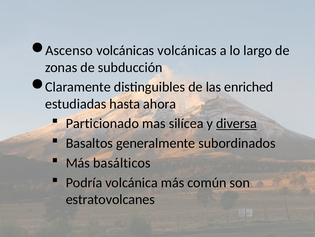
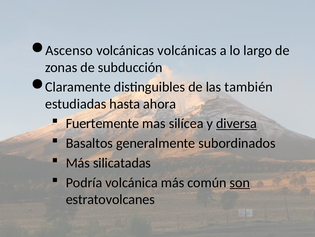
enriched: enriched -> también (249, 87)
Particionado: Particionado -> Fuertemente (102, 123)
basálticos: basálticos -> silicatadas (122, 162)
son underline: none -> present (240, 182)
